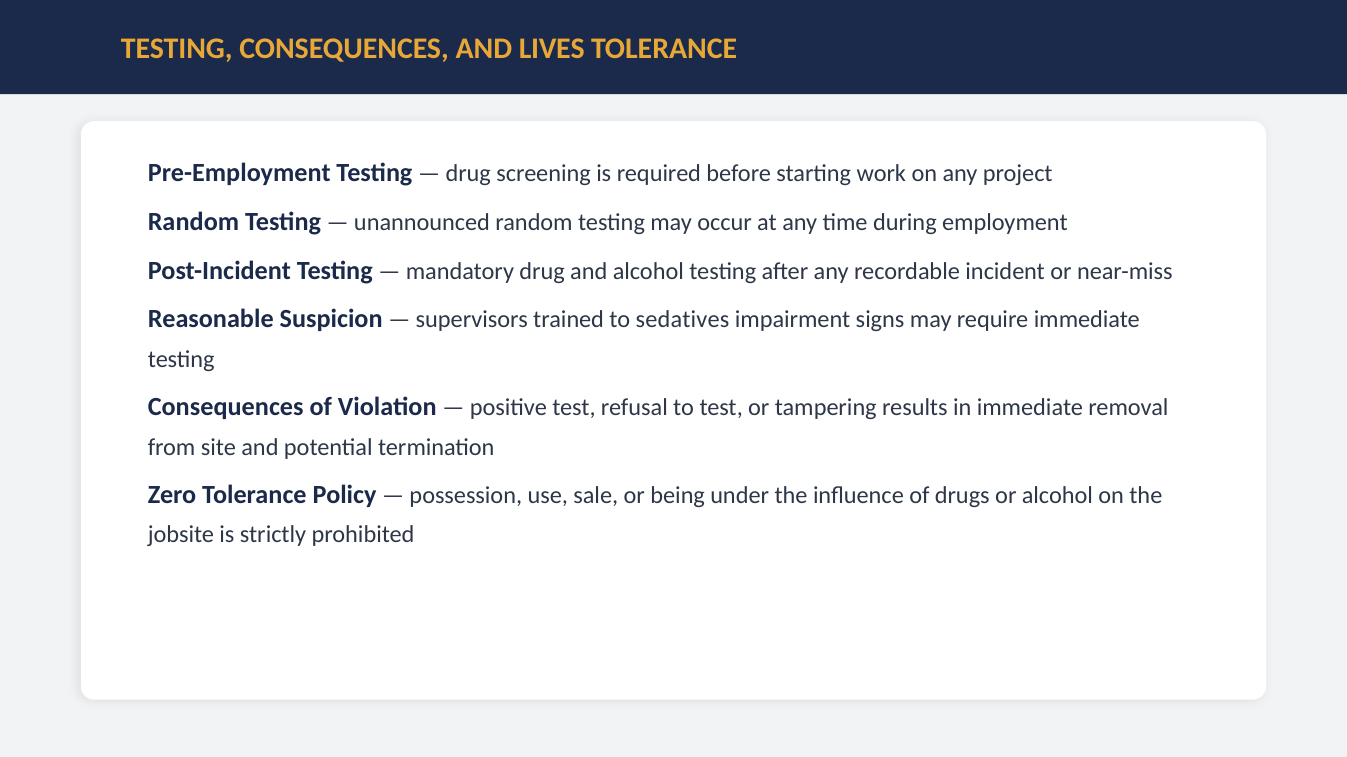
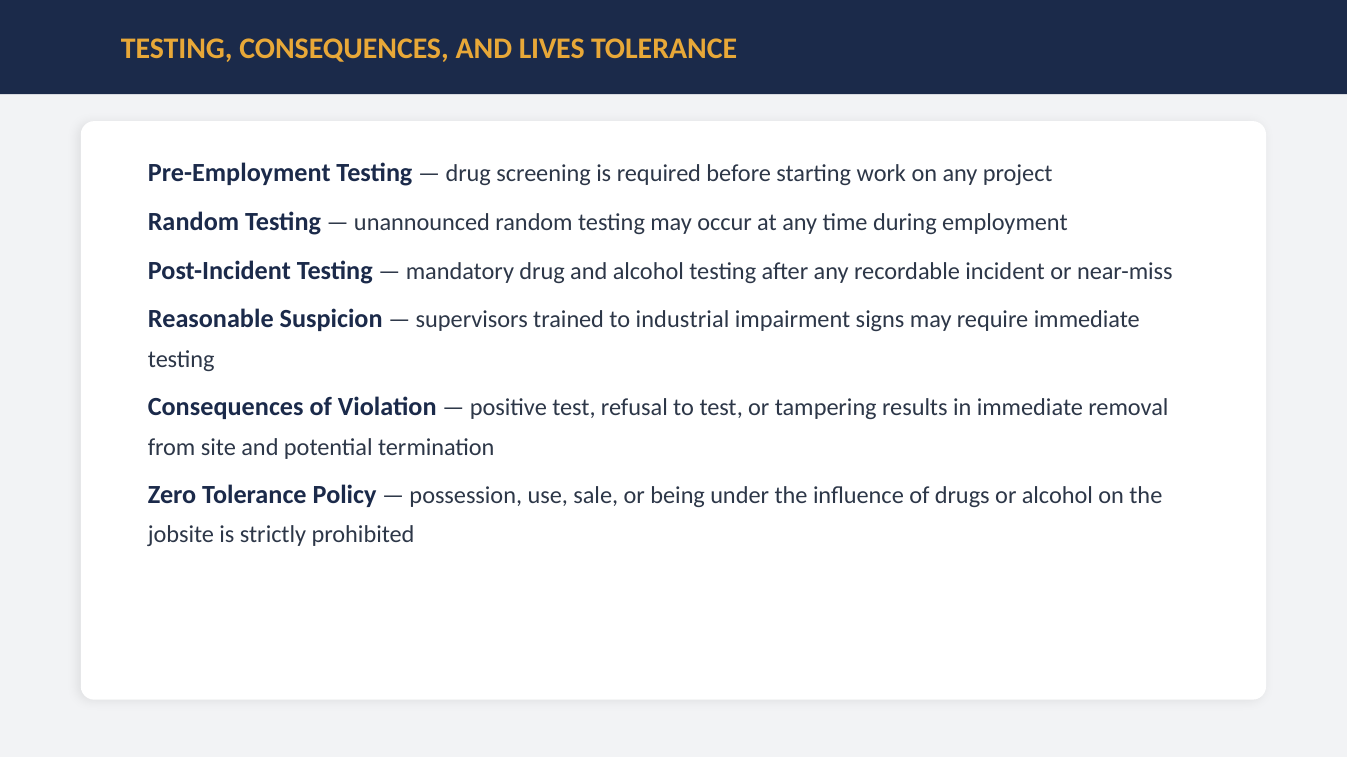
sedatives: sedatives -> industrial (683, 320)
